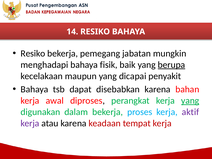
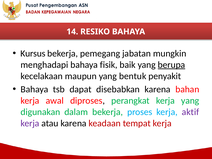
Resiko: Resiko -> Kursus (33, 53)
dicapai: dicapai -> bentuk (133, 76)
yang underline: present -> none (190, 101)
